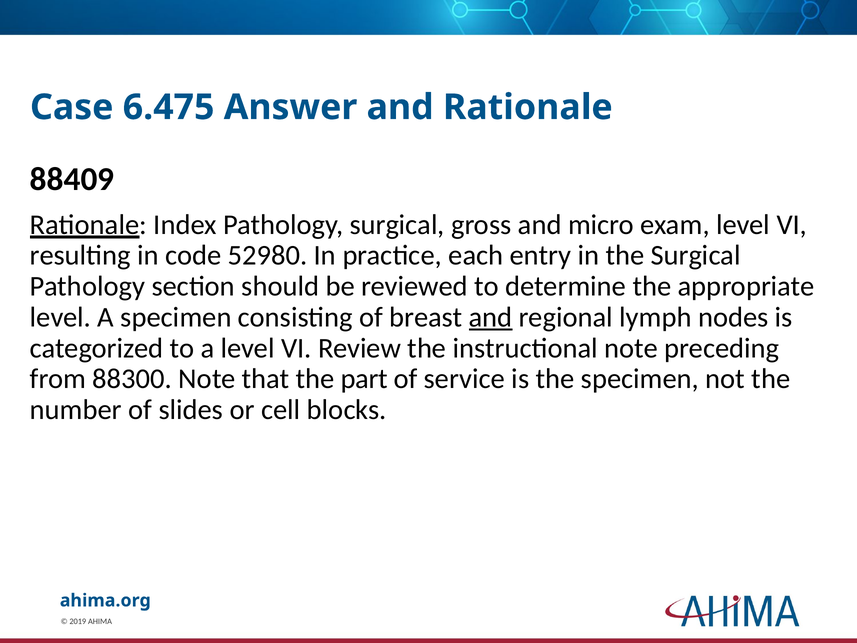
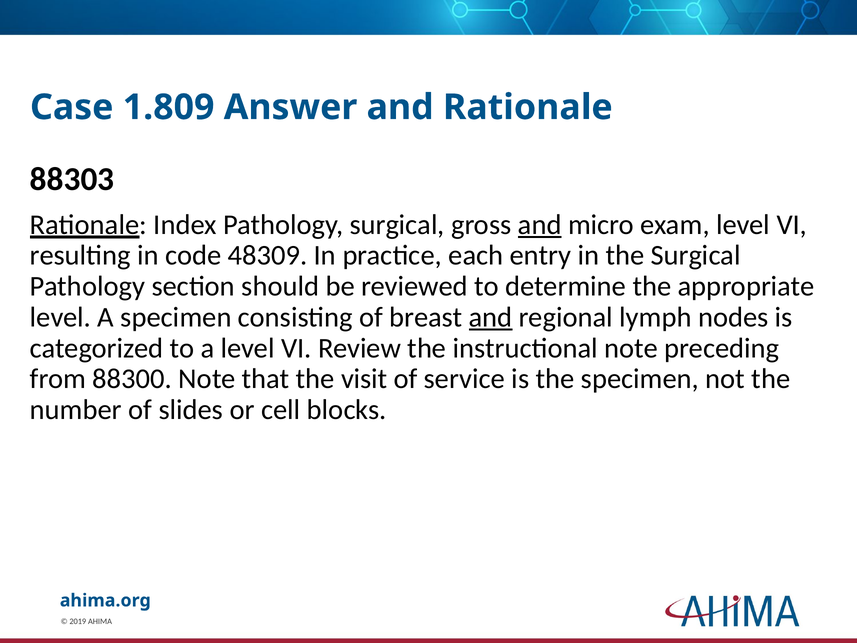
6.475: 6.475 -> 1.809 (169, 107)
88409: 88409 -> 88303 (72, 179)
and underline: none -> present (540, 225)
52980: 52980 -> 48309 (268, 255)
part: part -> visit (364, 379)
